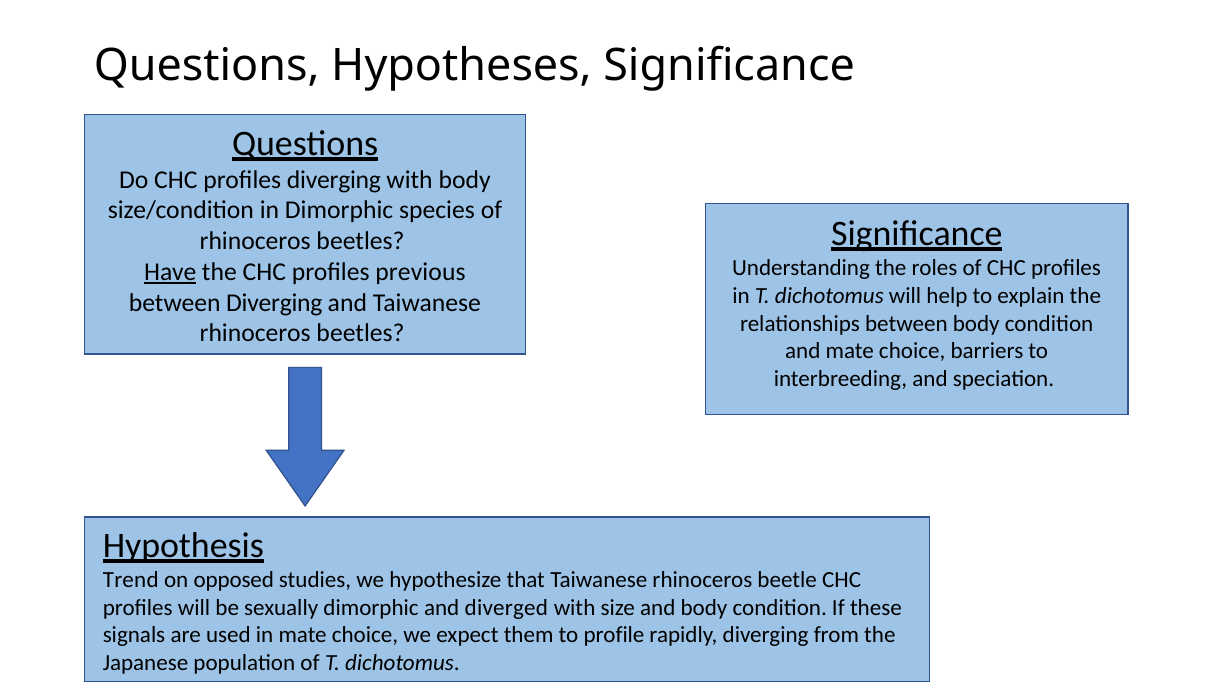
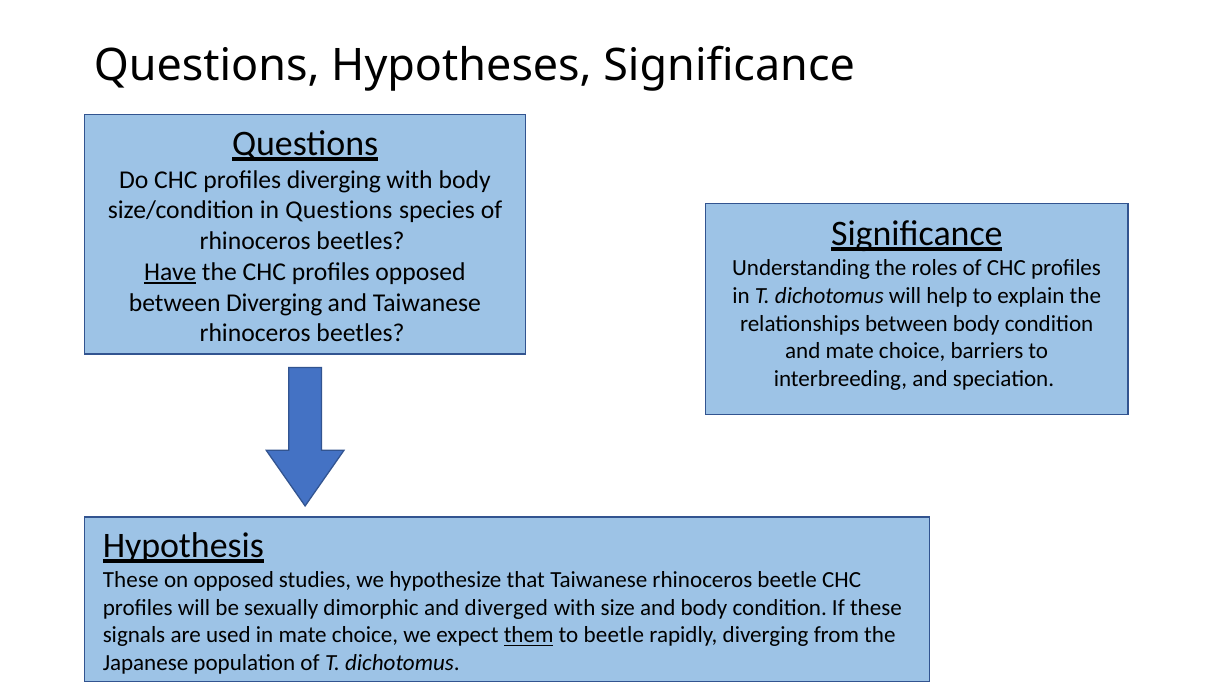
in Dimorphic: Dimorphic -> Questions (339, 211)
profiles previous: previous -> opposed (421, 272)
Trend: Trend -> These (131, 580)
them underline: none -> present (529, 636)
to profile: profile -> beetle (614, 636)
